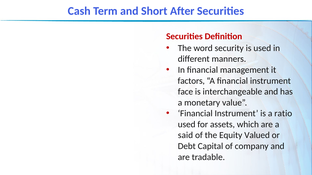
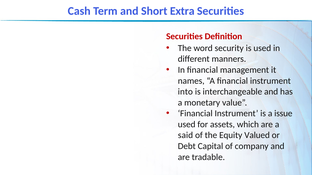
After: After -> Extra (182, 11)
factors: factors -> names (191, 81)
face: face -> into (185, 92)
ratio: ratio -> issue (283, 114)
